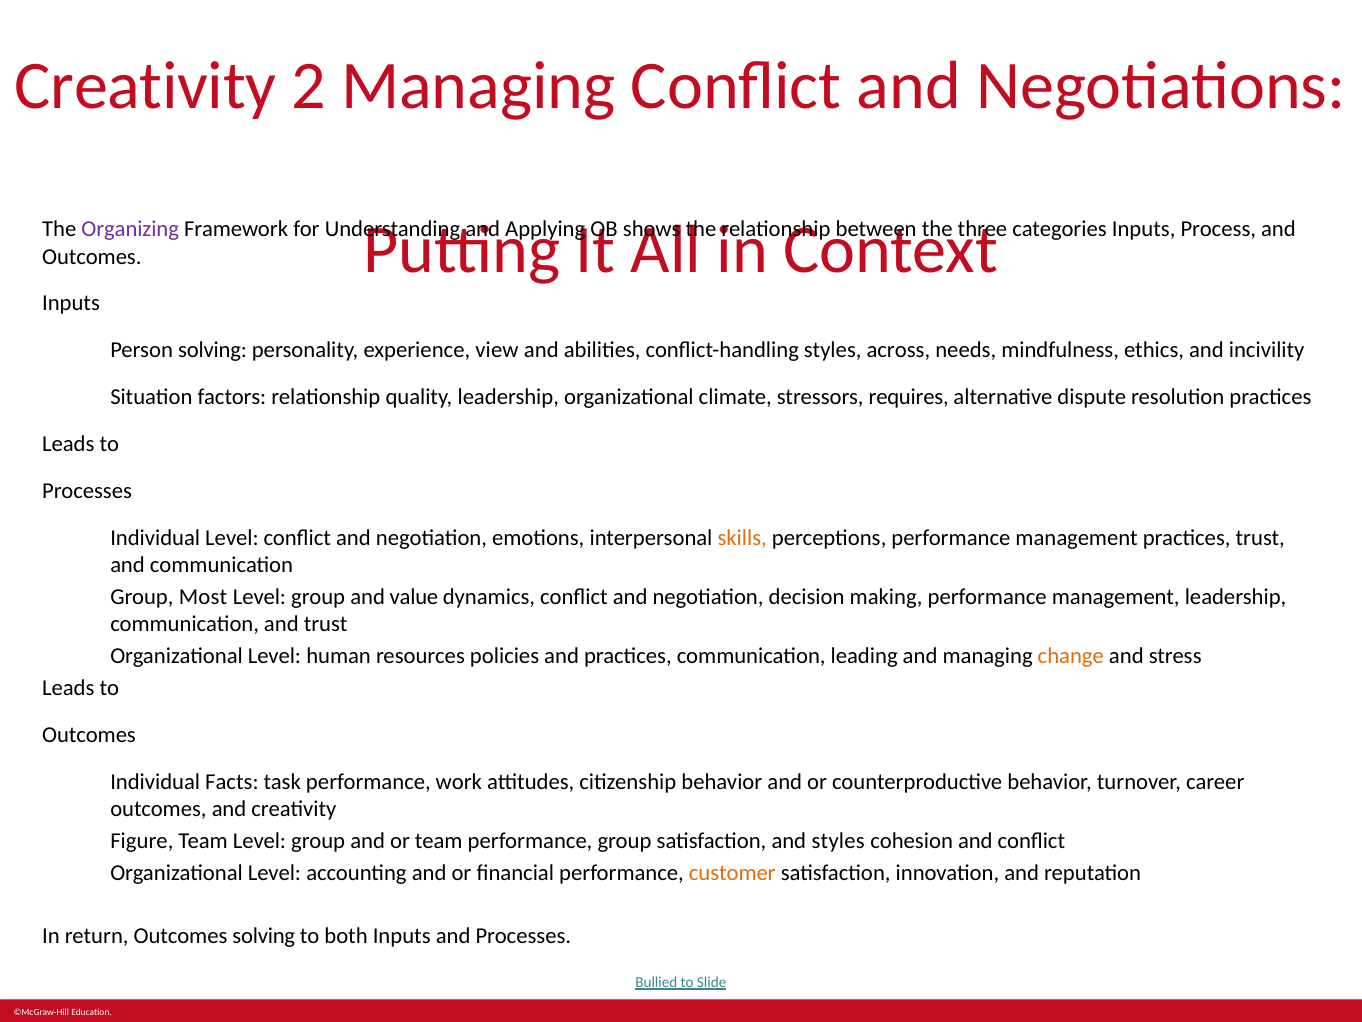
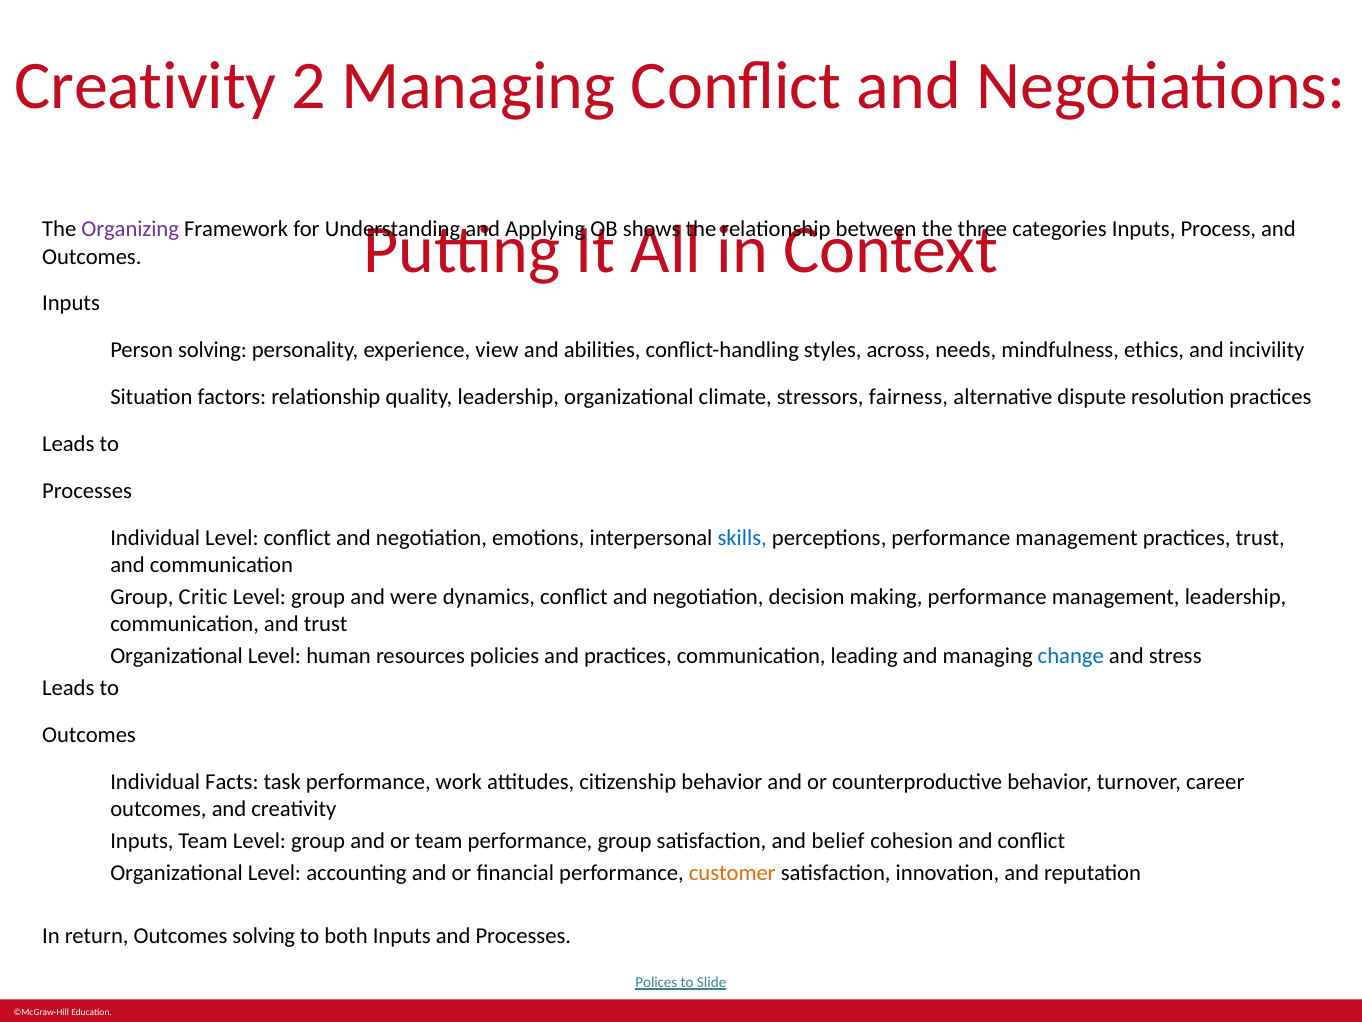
requires: requires -> fairness (908, 397)
skills colour: orange -> blue (742, 538)
Most: Most -> Critic (203, 597)
value: value -> were (414, 597)
change colour: orange -> blue (1071, 656)
Figure: Figure -> Inputs (142, 841)
and styles: styles -> belief (838, 841)
Bullied: Bullied -> Polices (656, 982)
